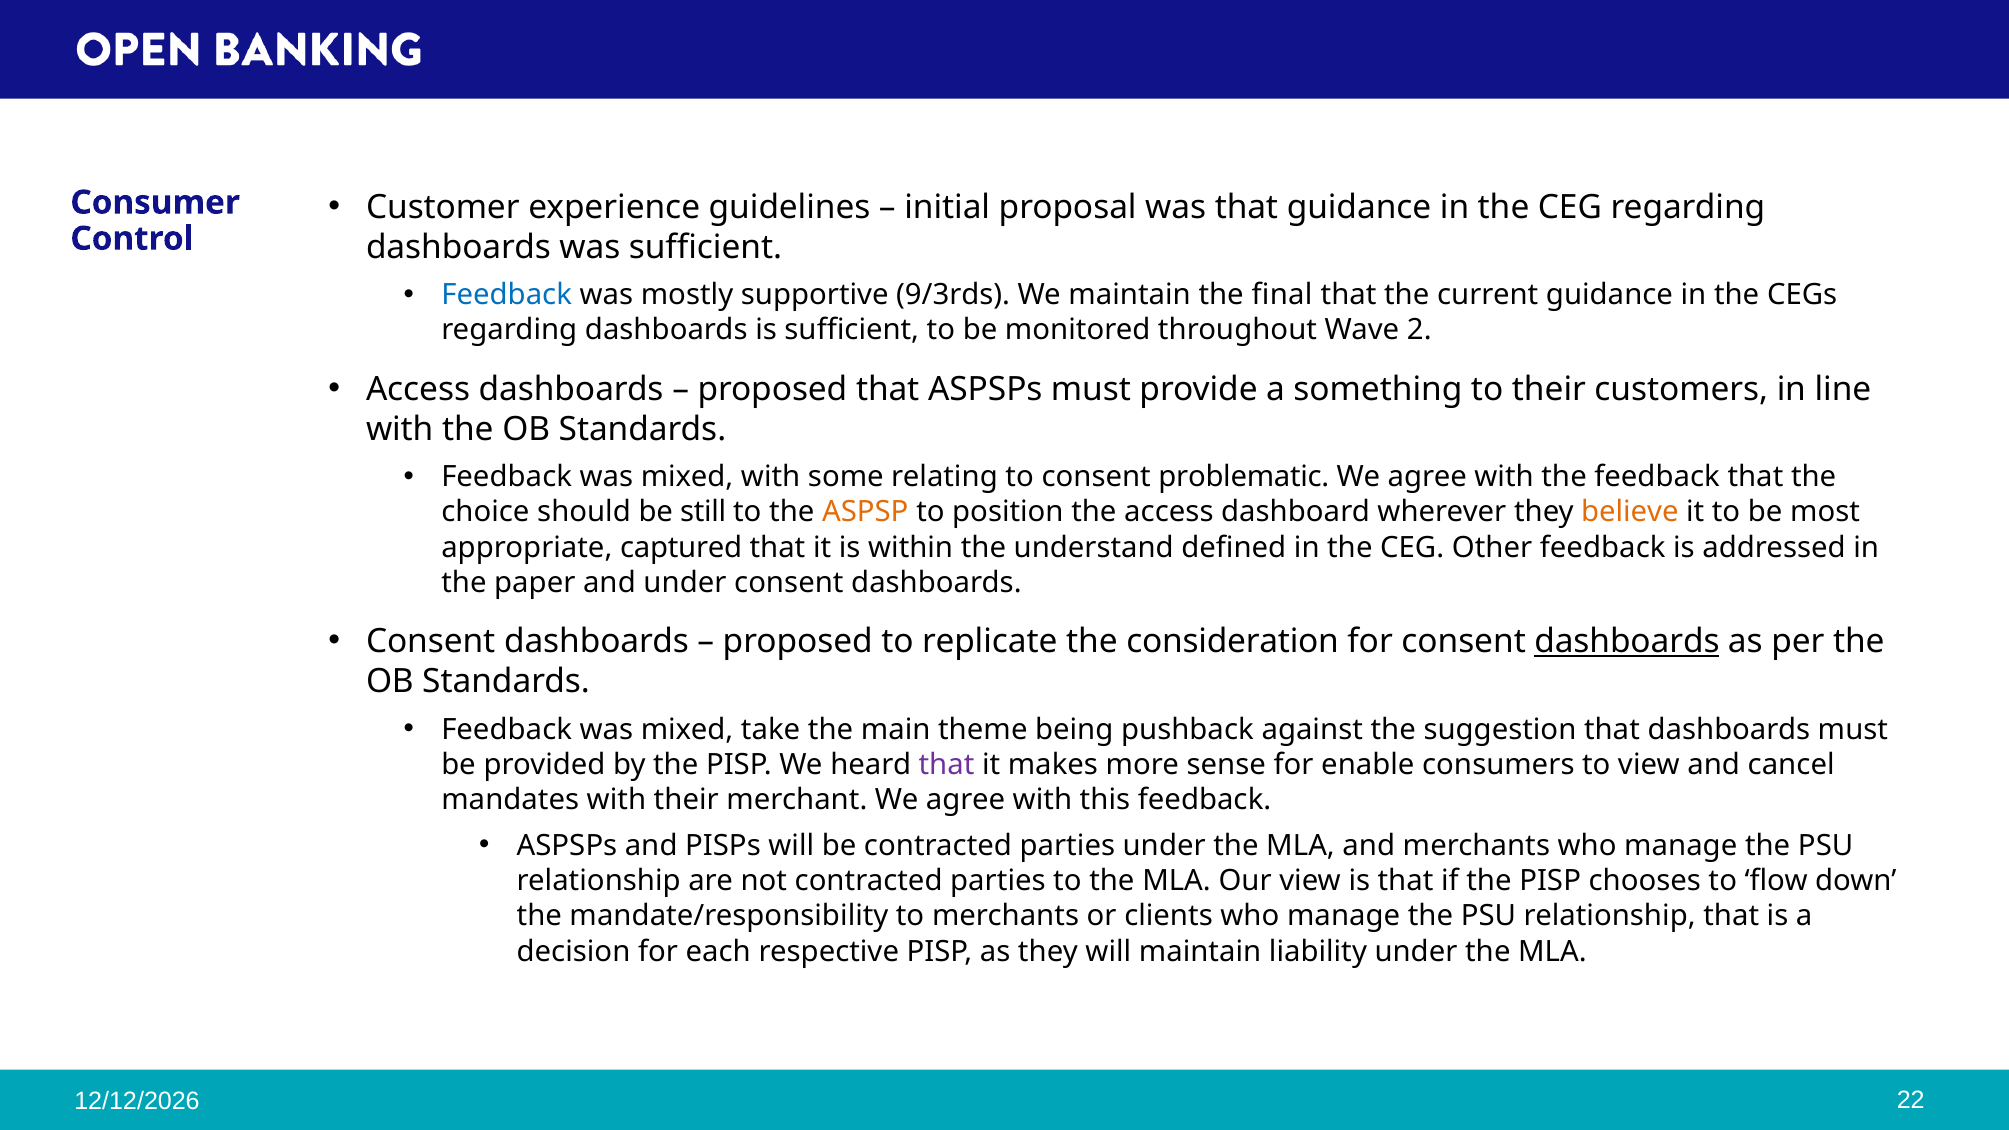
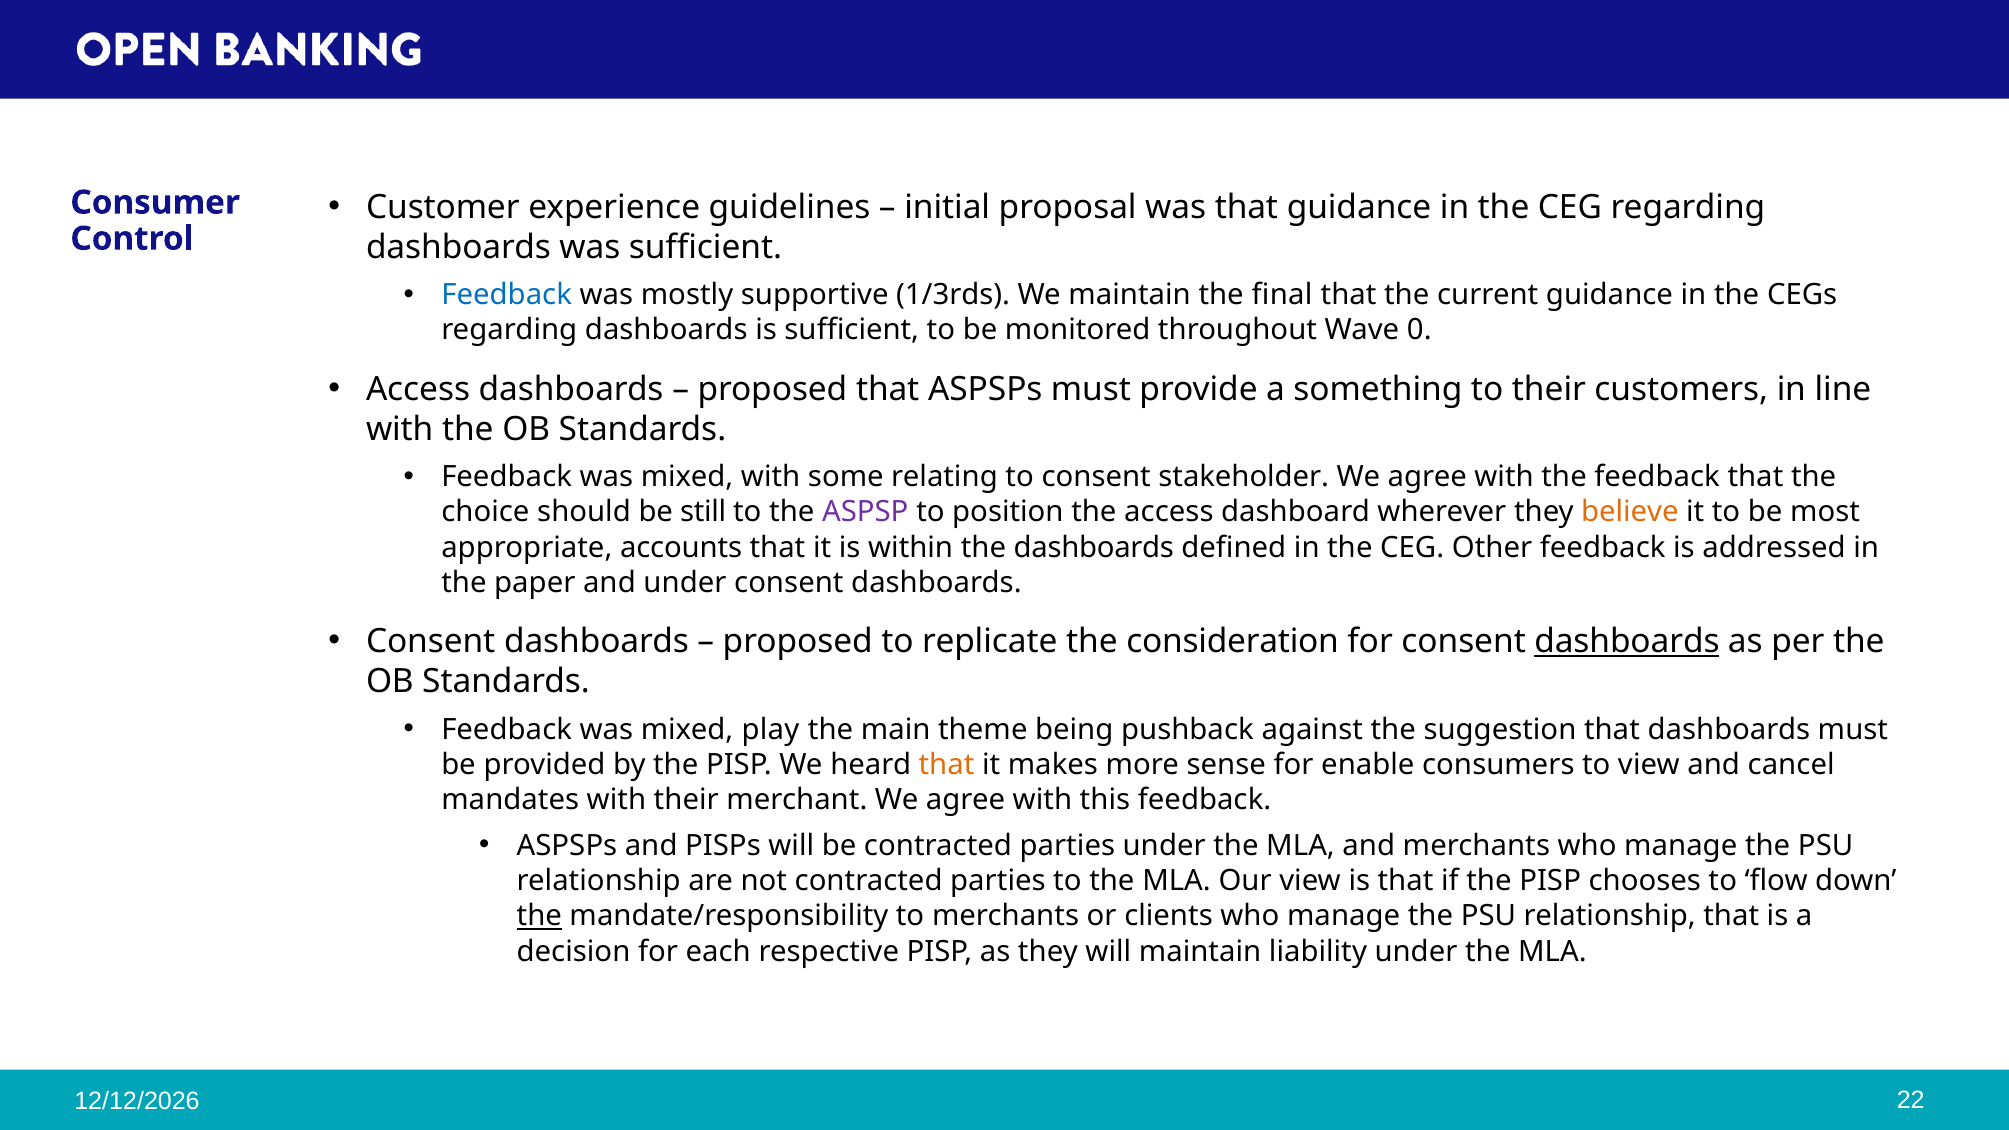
9/3rds: 9/3rds -> 1/3rds (953, 295)
2: 2 -> 0 (1419, 330)
problematic: problematic -> stakeholder (1244, 477)
ASPSP colour: orange -> purple (865, 512)
captured: captured -> accounts (681, 548)
the understand: understand -> dashboards (1094, 548)
take: take -> play (770, 730)
that colour: purple -> orange (946, 765)
the underline: none -> present (539, 916)
